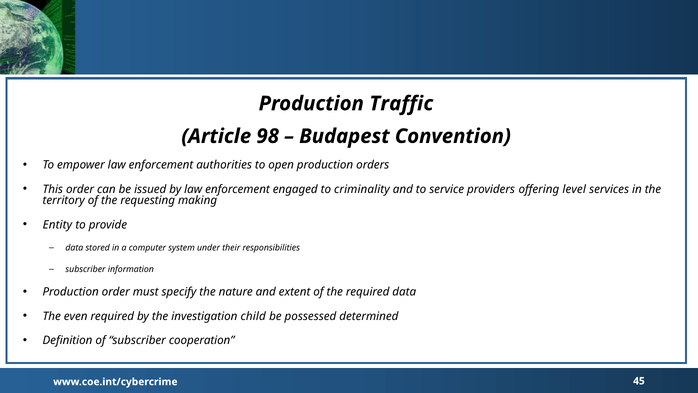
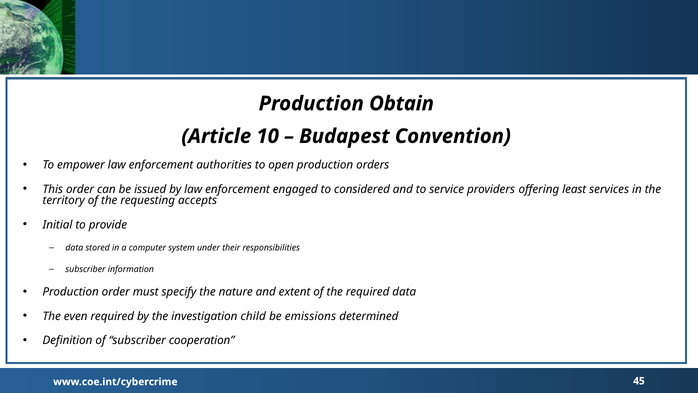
Traffic: Traffic -> Obtain (401, 103)
98: 98 -> 10 (268, 136)
criminality: criminality -> considered (362, 189)
level: level -> least (574, 189)
making: making -> accepts (198, 200)
Entity: Entity -> Initial (57, 225)
possessed: possessed -> emissions (310, 316)
